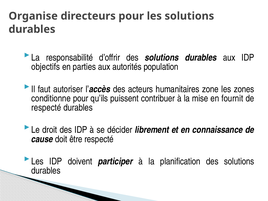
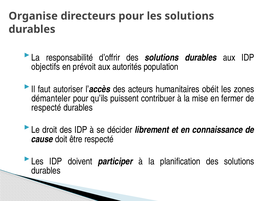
parties: parties -> prévoit (84, 67)
zone: zone -> obéit (210, 89)
conditionne: conditionne -> démanteler (51, 98)
fournit: fournit -> fermer (232, 98)
